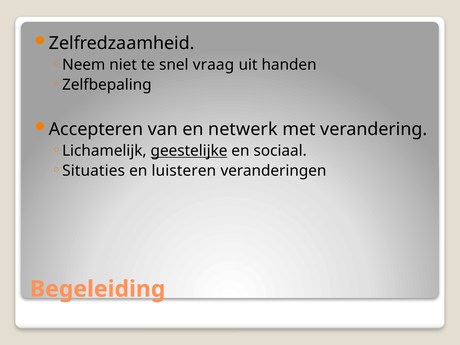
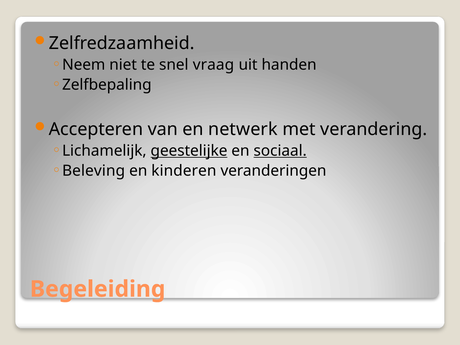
sociaal underline: none -> present (280, 151)
Situaties: Situaties -> Beleving (94, 171)
luisteren: luisteren -> kinderen (184, 171)
